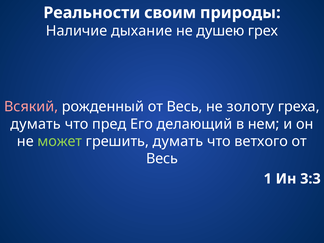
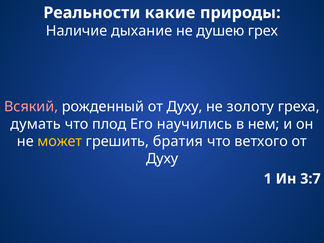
своим: своим -> какие (170, 13)
рожденный от Весь: Весь -> Духу (185, 107)
пред: пред -> плод (109, 124)
делающий: делающий -> научились (194, 124)
может colour: light green -> yellow (60, 141)
грешить думать: думать -> братия (178, 141)
Весь: Весь -> Духу (162, 159)
3:3: 3:3 -> 3:7 (310, 179)
